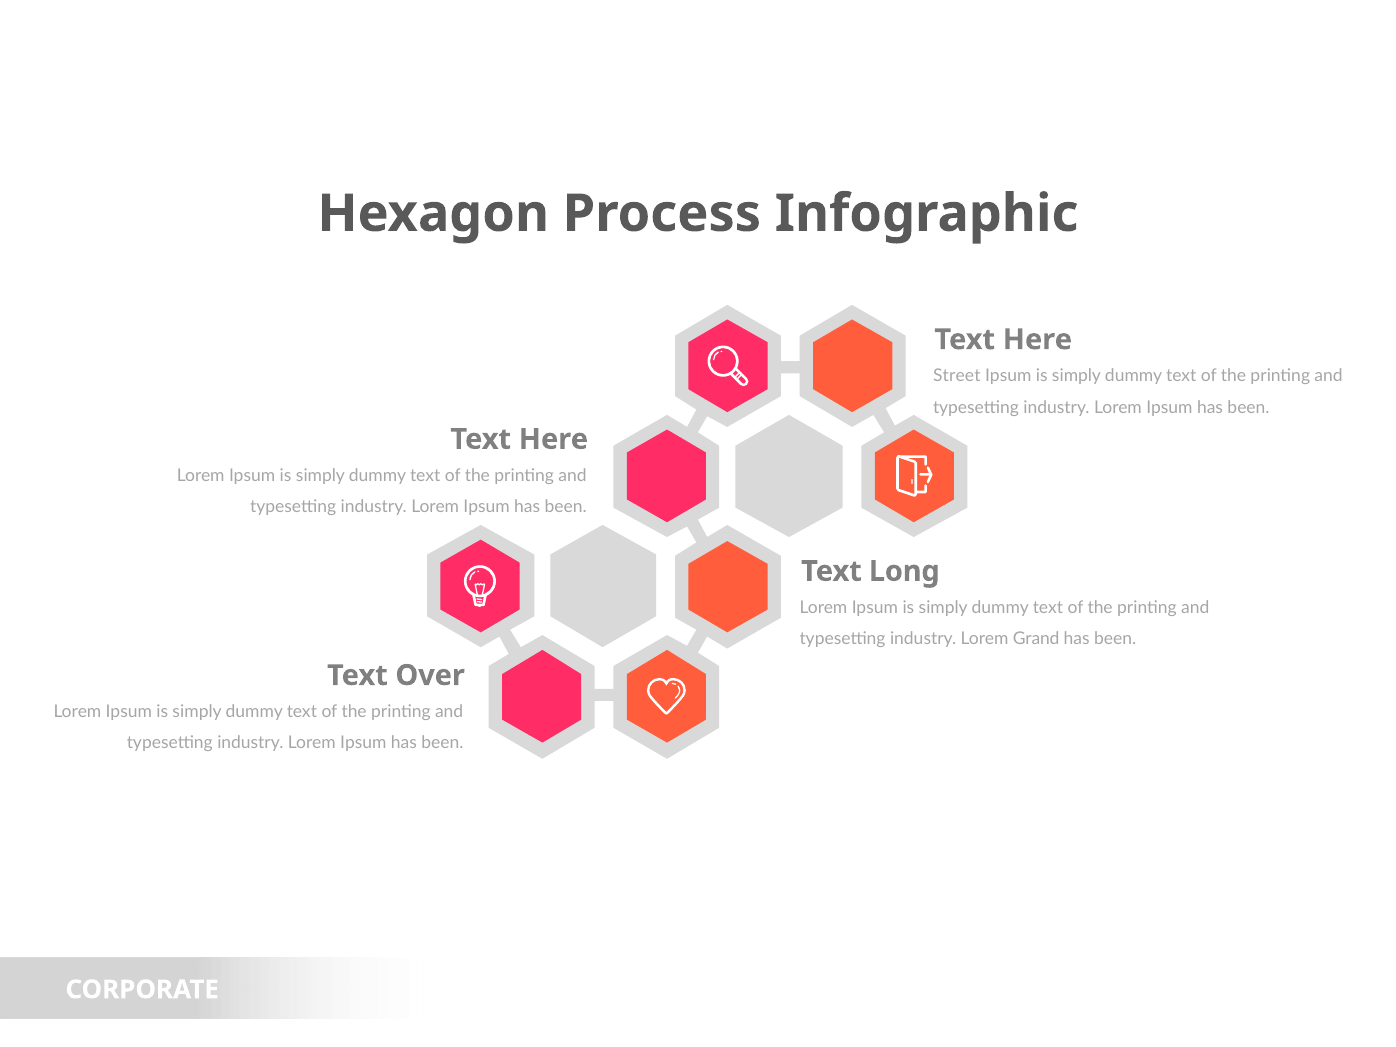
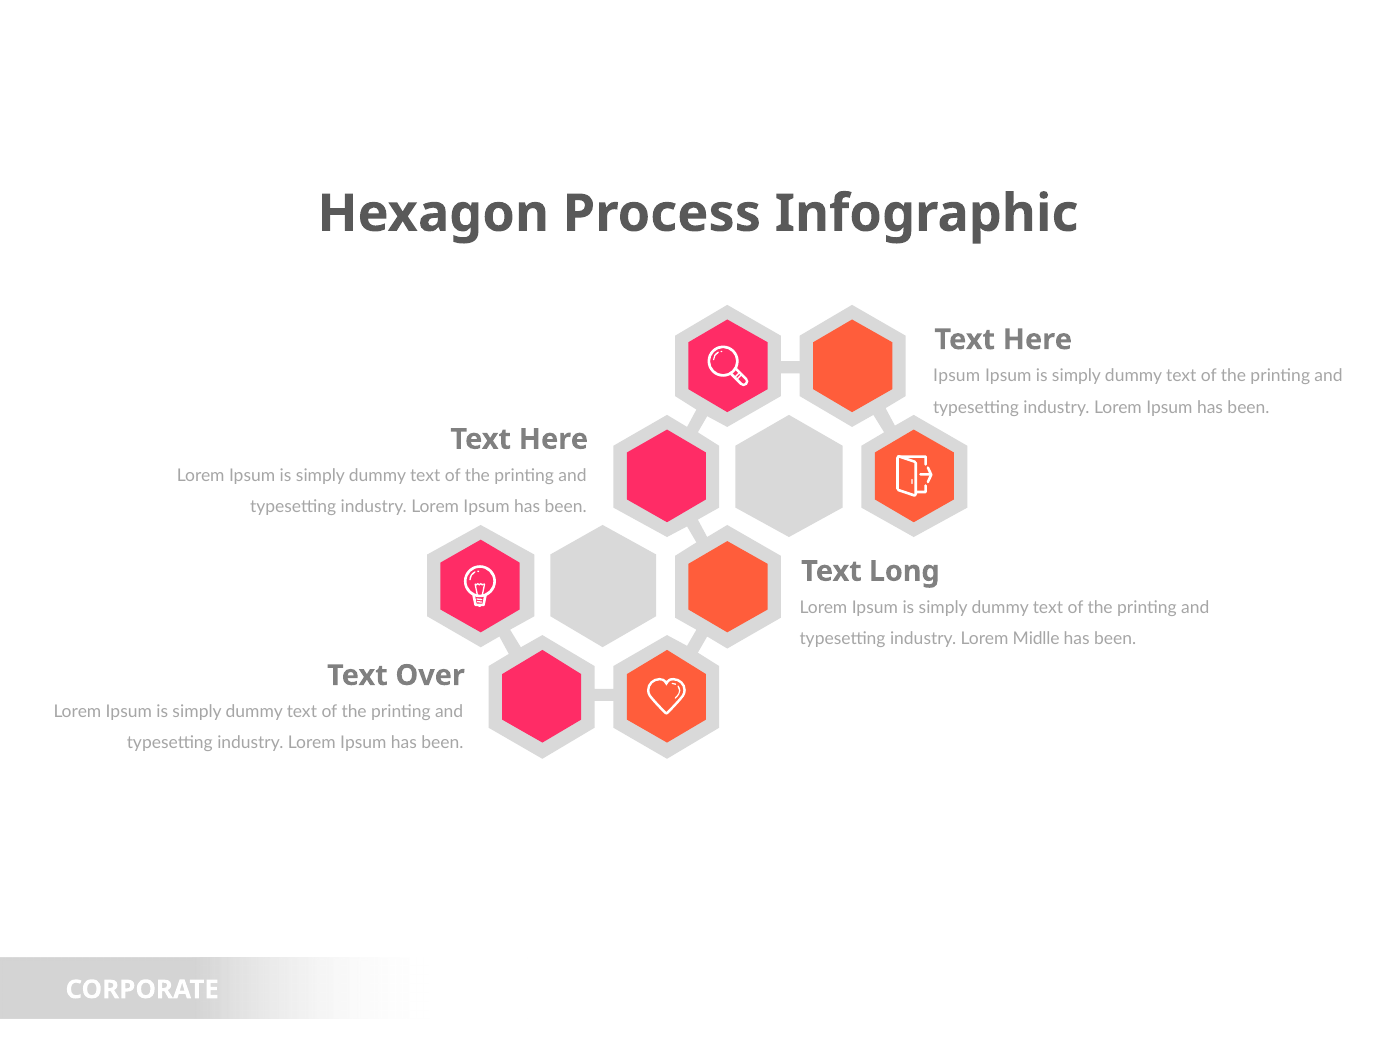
Street: Street -> Ipsum (957, 376)
Grand: Grand -> Midlle (1036, 639)
